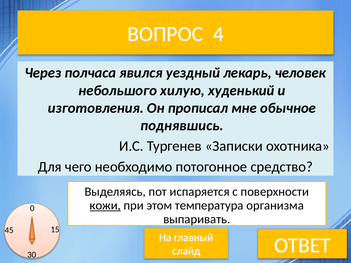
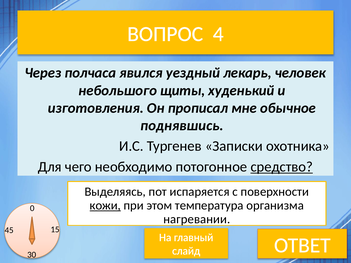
хилую: хилую -> щиты (183, 91)
средство underline: none -> present (282, 167)
выпаривать: выпаривать -> нагревании (197, 219)
